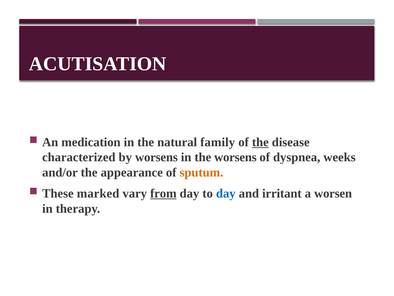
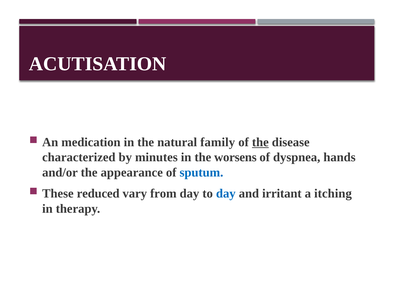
by worsens: worsens -> minutes (156, 157)
weeks: weeks -> hands (340, 157)
sputum colour: orange -> blue (201, 172)
marked: marked -> reduced (98, 193)
from underline: present -> none (163, 193)
worsen: worsen -> itching (333, 193)
